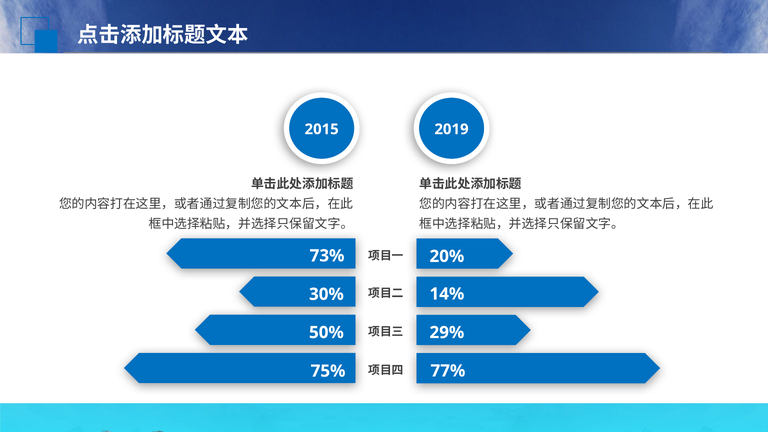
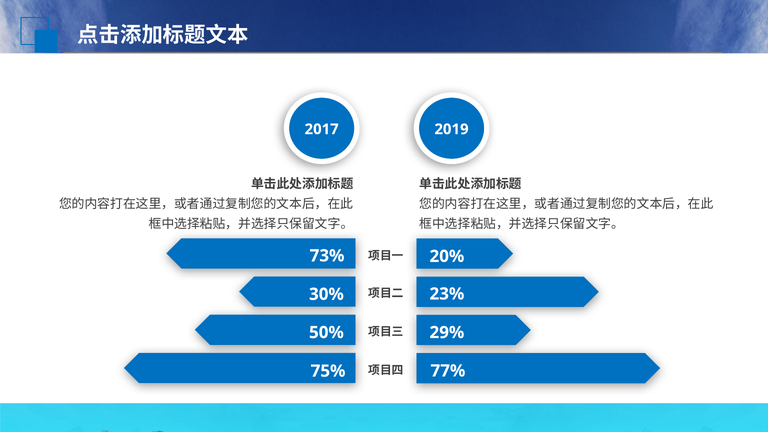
2015: 2015 -> 2017 (322, 129)
14%: 14% -> 23% (447, 294)
